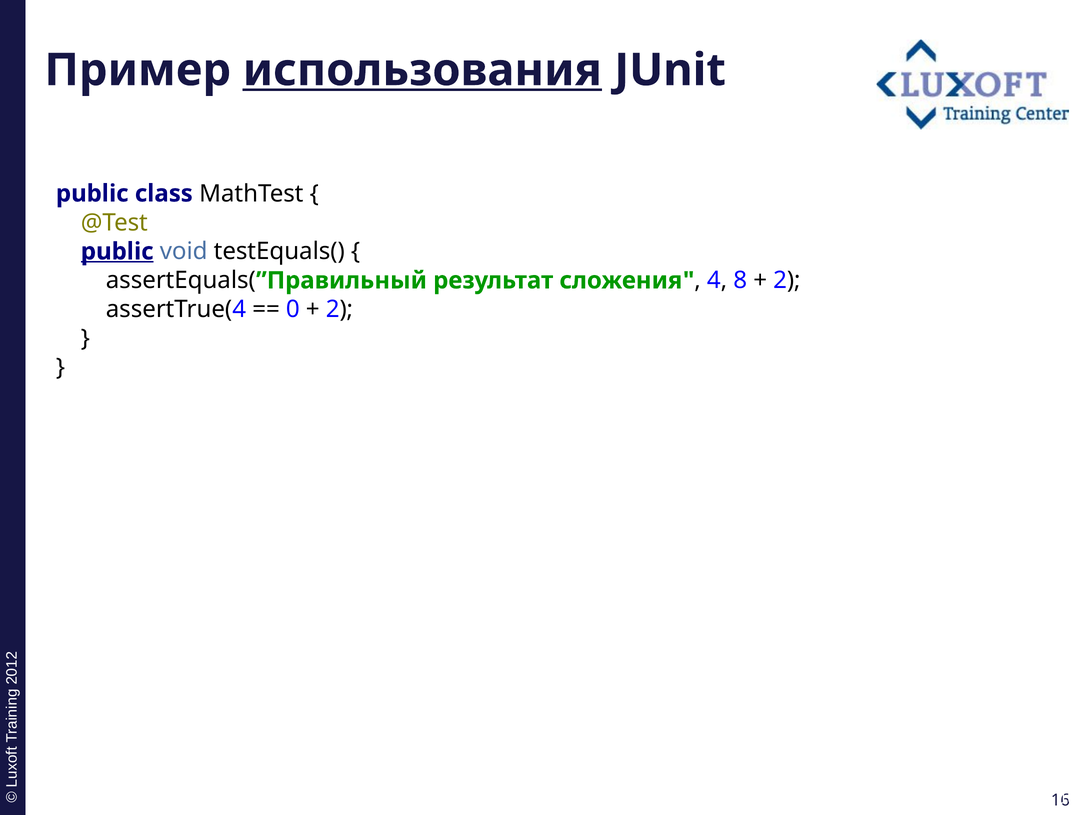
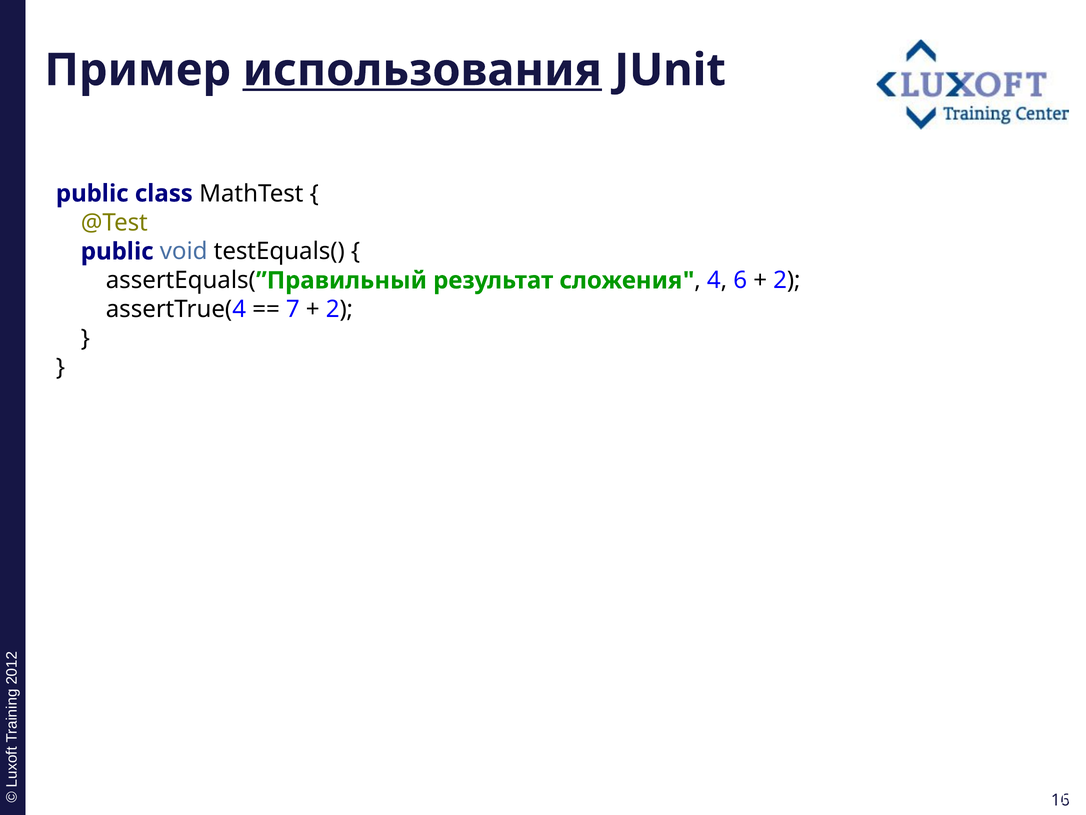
public underline: present -> none (117, 251)
8: 8 -> 6 (740, 280)
0: 0 -> 7 (293, 309)
